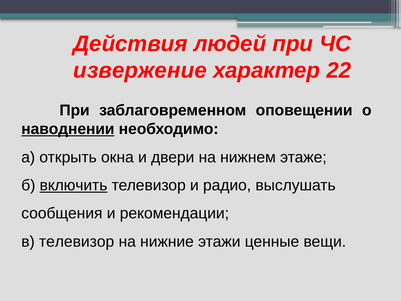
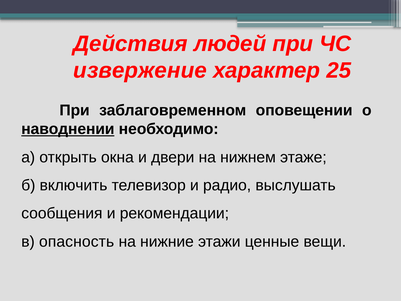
22: 22 -> 25 (339, 71)
включить underline: present -> none (74, 185)
в телевизор: телевизор -> опасность (77, 241)
